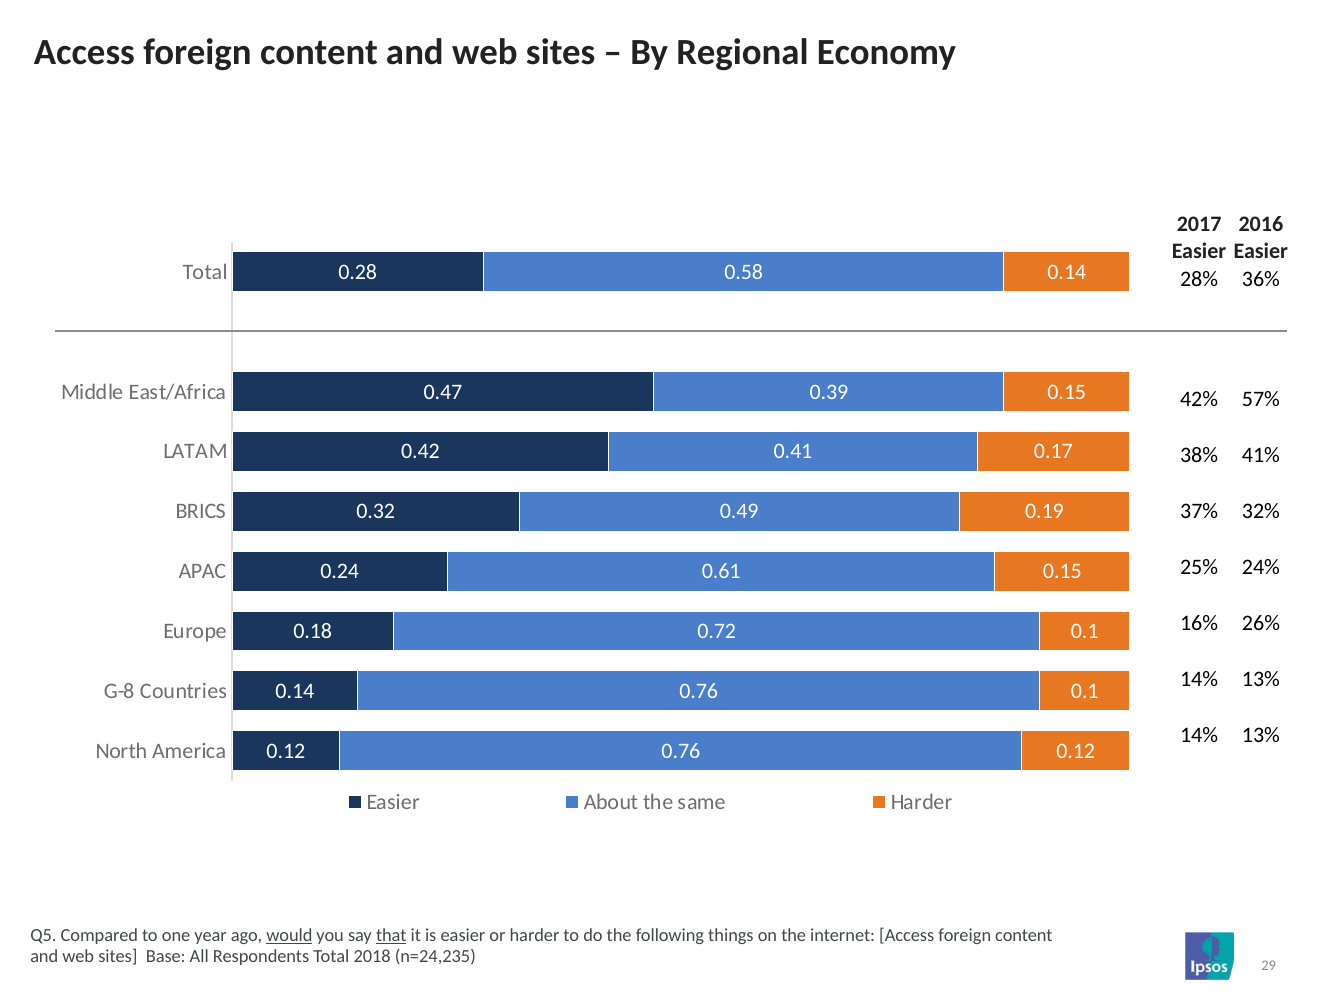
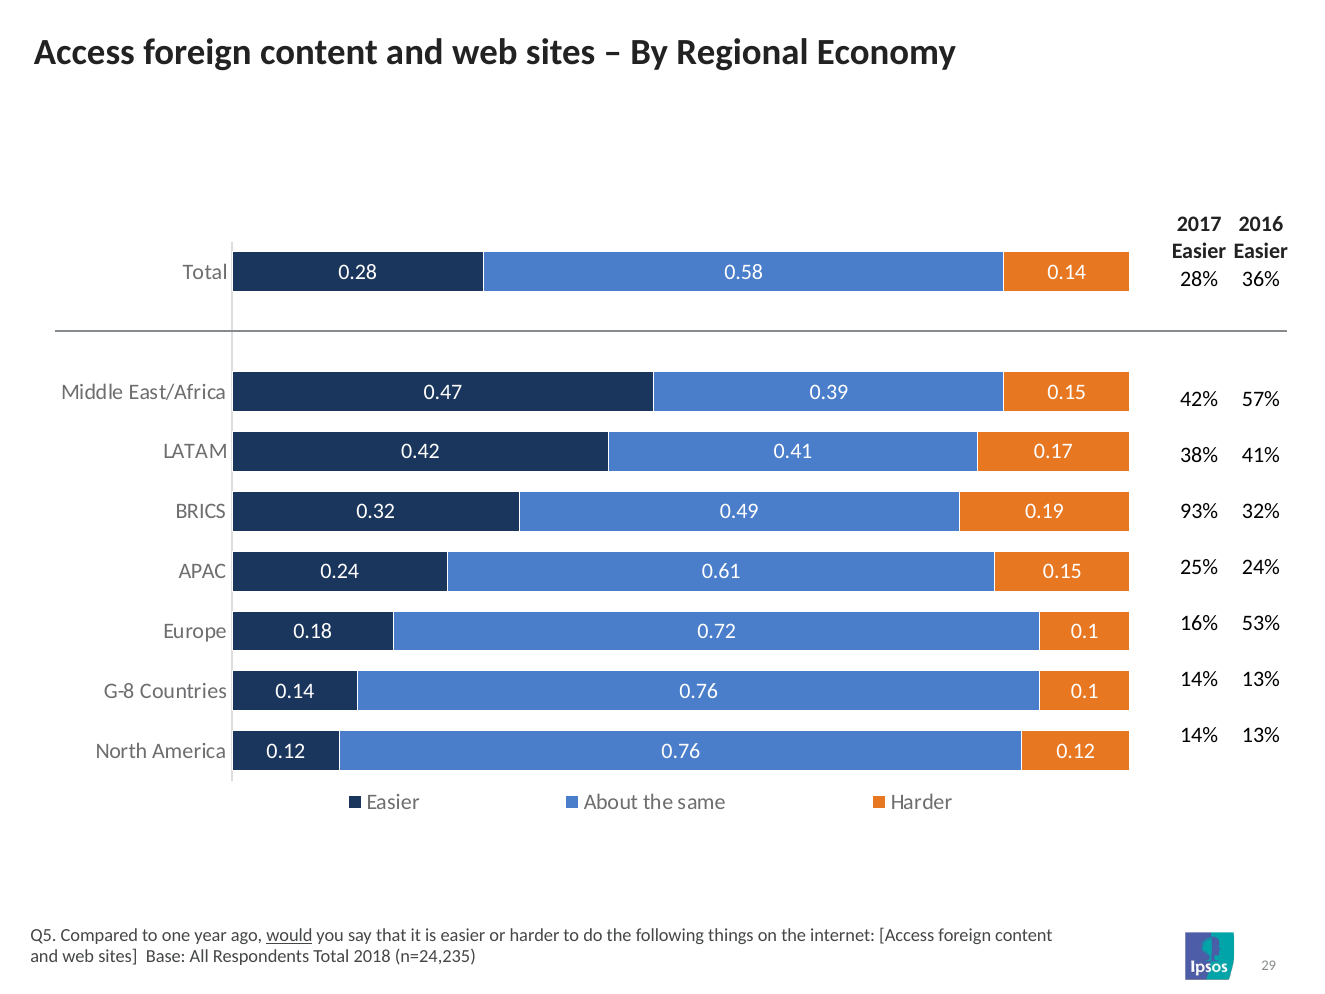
37%: 37% -> 93% (1199, 511)
26%: 26% -> 53% (1261, 623)
that underline: present -> none (391, 936)
